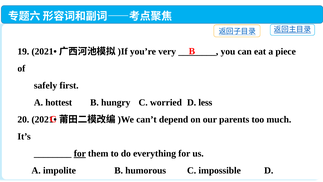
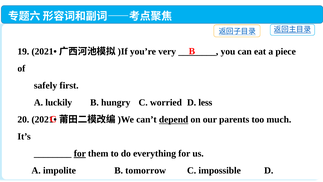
hottest: hottest -> luckily (59, 102)
depend underline: none -> present (174, 119)
humorous: humorous -> tomorrow (146, 170)
